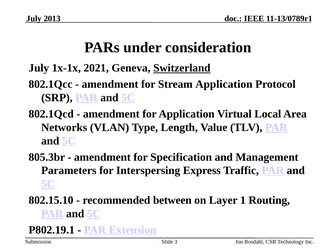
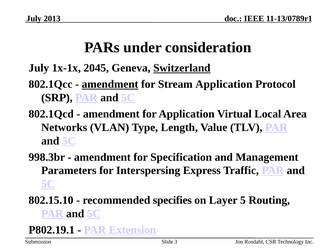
2021: 2021 -> 2045 (96, 68)
amendment underline: none -> present (110, 84)
805.3br: 805.3br -> 998.3br (47, 157)
between: between -> specifies (172, 200)
1: 1 -> 5 (243, 200)
